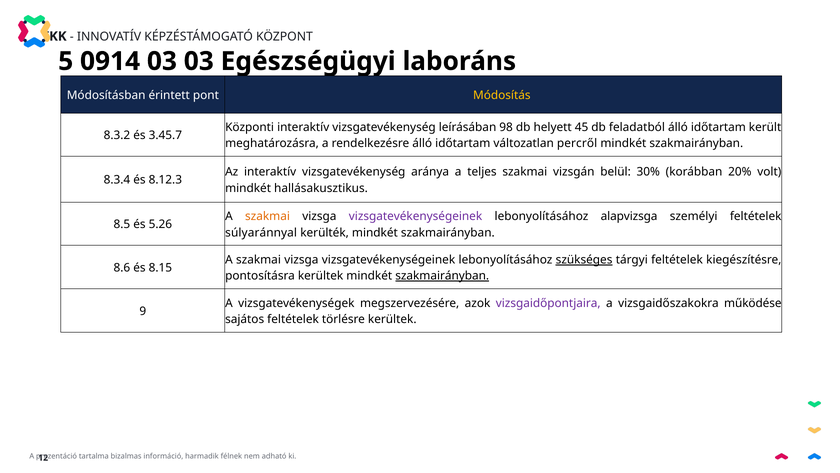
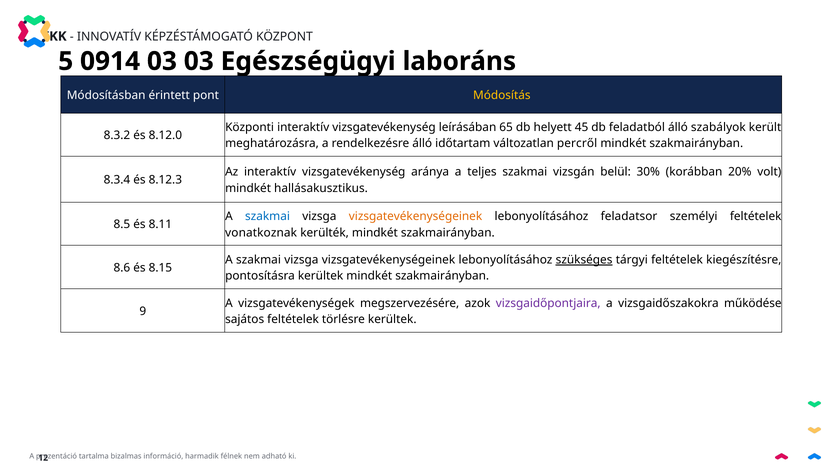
98: 98 -> 65 (506, 127)
feladatból álló időtartam: időtartam -> szabályok (718, 127)
3.45.7: 3.45.7 -> 8.12.0 (165, 135)
szakmai colour: orange -> blue (268, 216)
vizsgatevékenységeinek colour: purple -> orange (416, 216)
alapvizsga: alapvizsga -> feladatsor (629, 216)
5.26: 5.26 -> 8.11 (160, 224)
súlyaránnyal: súlyaránnyal -> vonatkoznak (261, 232)
szakmairányban underline: present -> none (442, 276)
